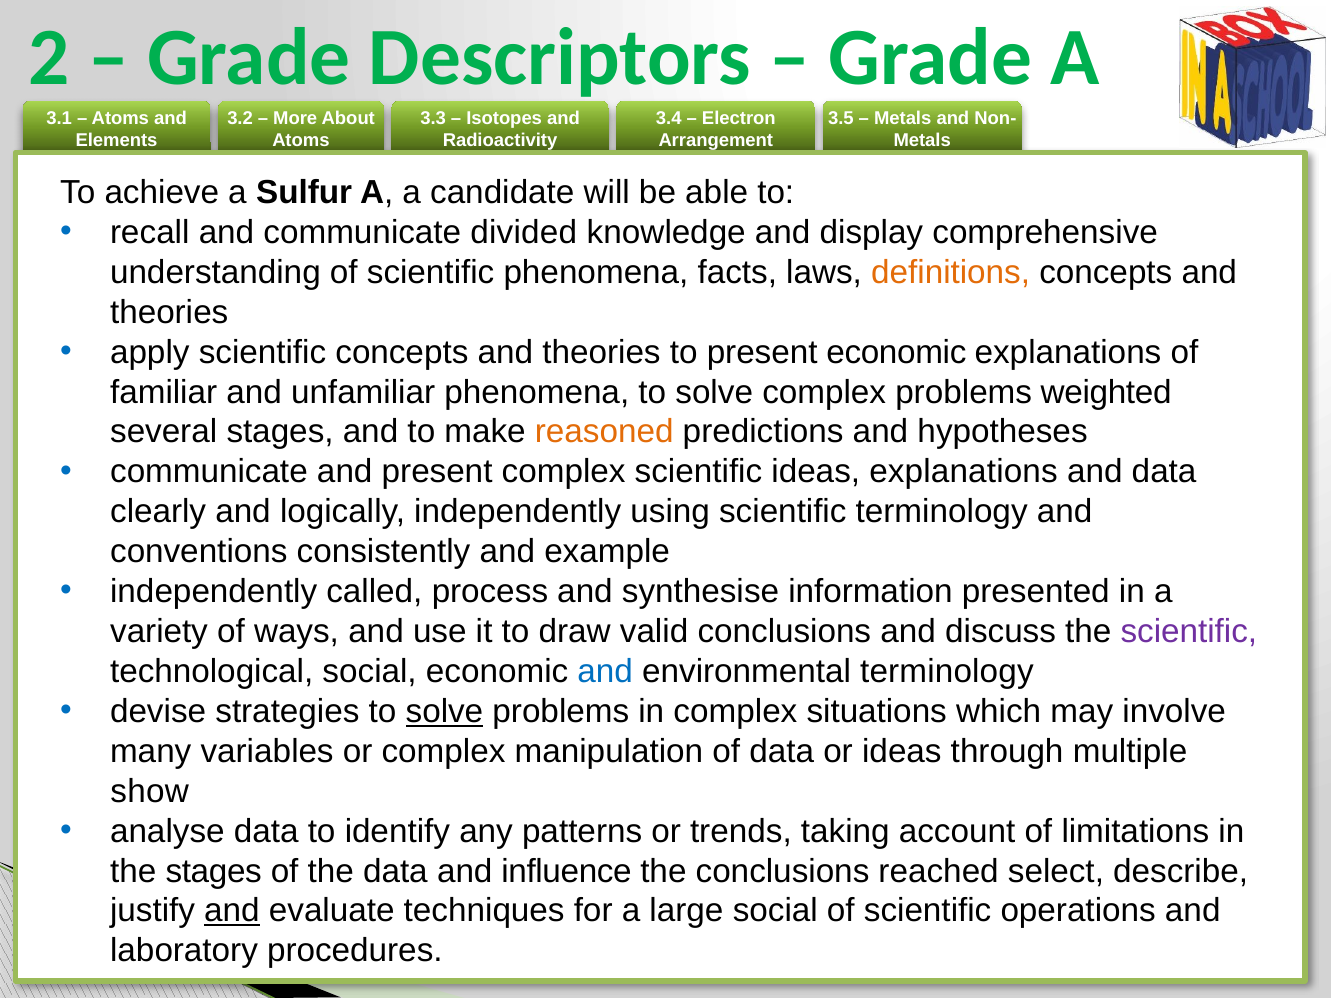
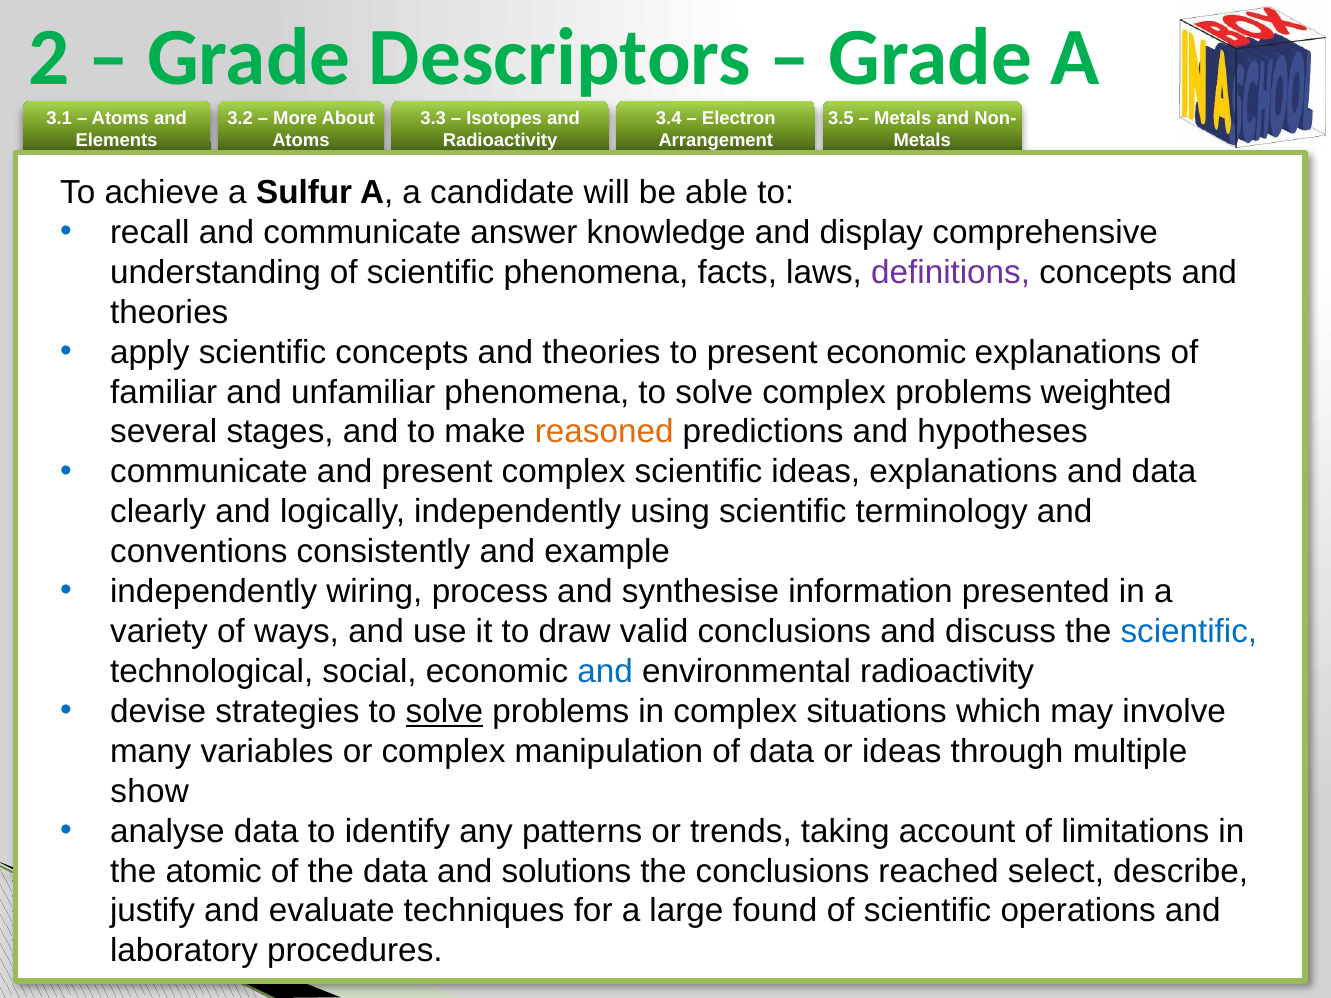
divided: divided -> answer (524, 232)
definitions colour: orange -> purple (951, 272)
called: called -> wiring (374, 592)
scientific colour: purple -> blue (1189, 632)
environmental terminology: terminology -> radioactivity (947, 672)
the stages: stages -> atomic (214, 871)
influence: influence -> solutions (566, 871)
and underline: present -> none (232, 911)
large social: social -> found (775, 911)
